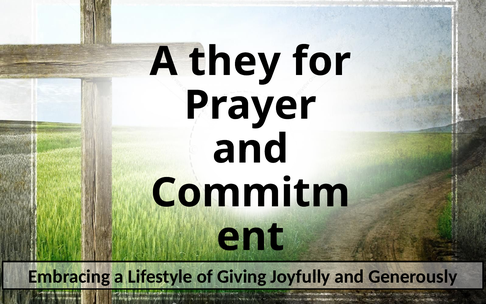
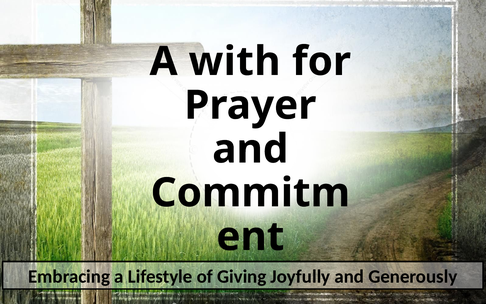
they: they -> with (235, 62)
